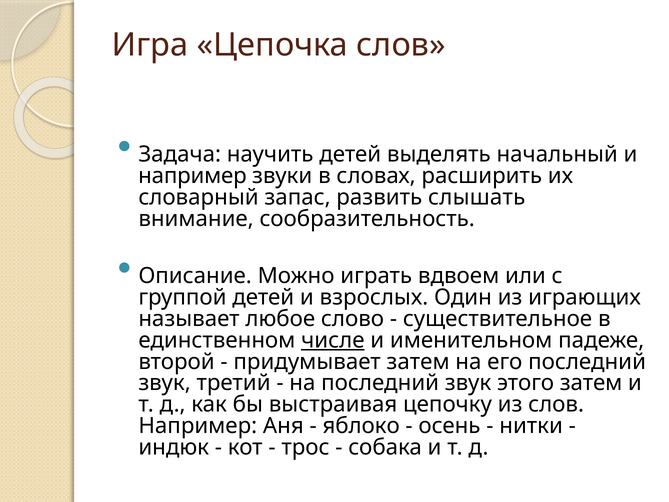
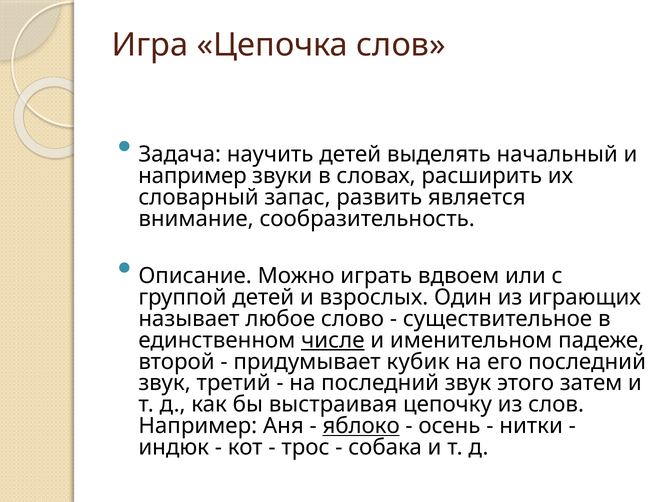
слышать: слышать -> является (477, 197)
придумывает затем: затем -> кубик (418, 361)
яблоко underline: none -> present (361, 426)
